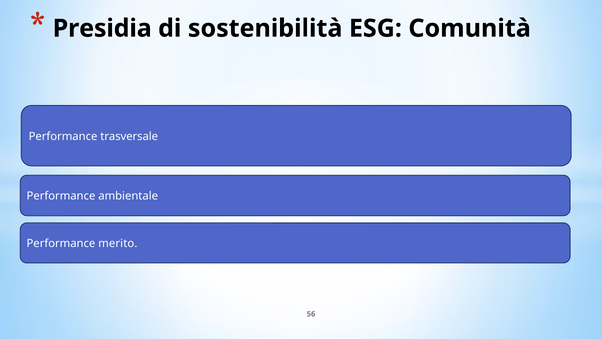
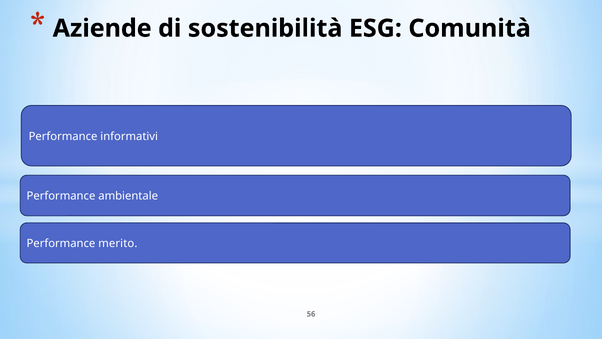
Presidia: Presidia -> Aziende (102, 28)
trasversale: trasversale -> informativi (129, 136)
